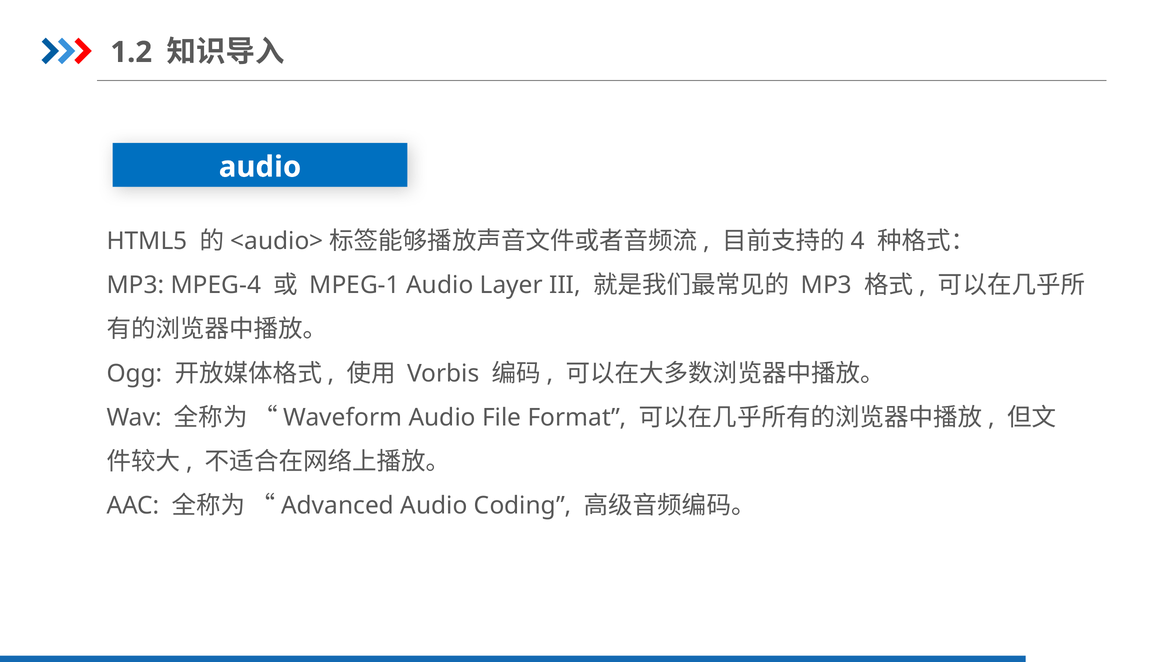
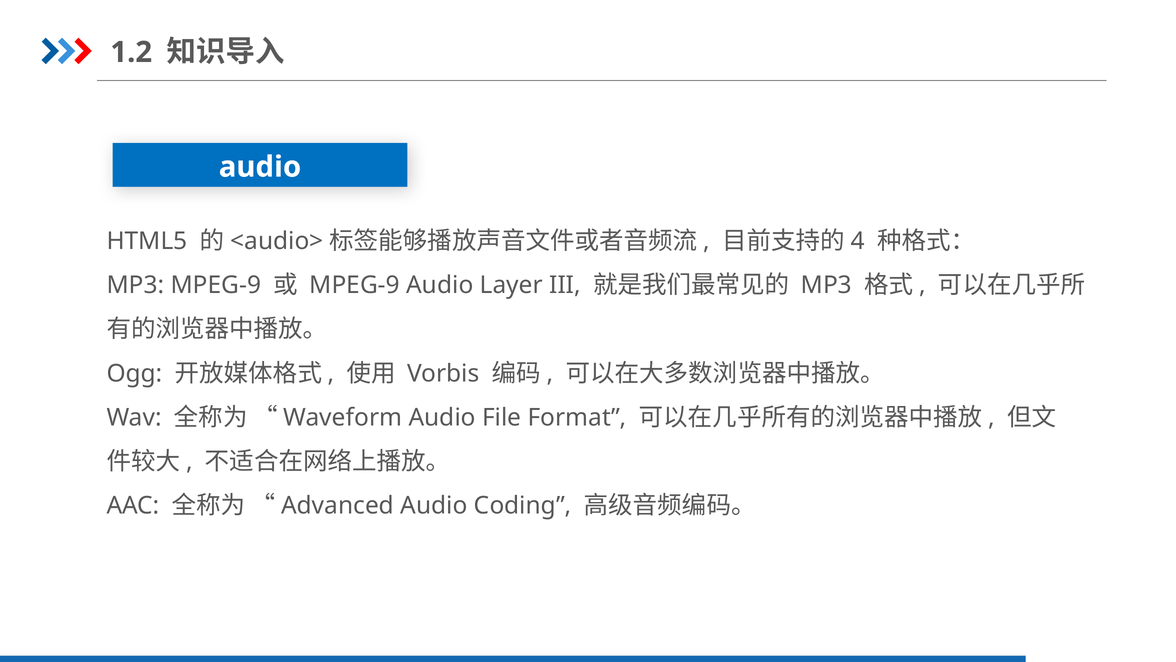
MP3 MPEG-4: MPEG-4 -> MPEG-9 (216, 285)
MPEG-1: MPEG-1 -> MPEG-9 (355, 285)
